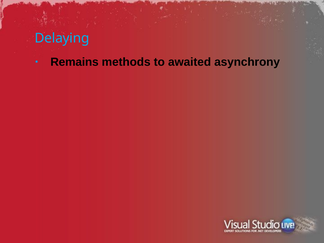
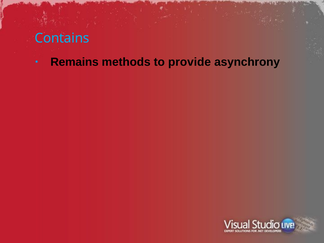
Delaying: Delaying -> Contains (62, 38)
awaited: awaited -> provide (190, 62)
